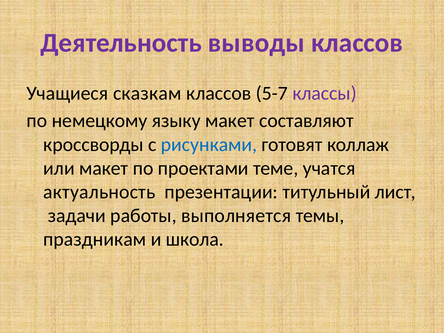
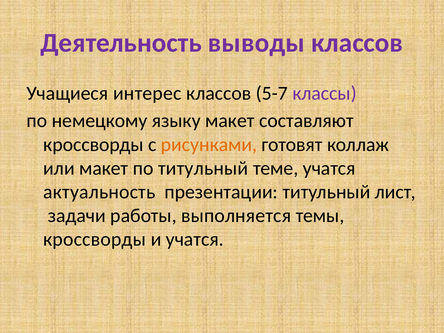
сказкам: сказкам -> интерес (147, 93)
рисунками colour: blue -> orange (209, 145)
по проектами: проектами -> титульный (203, 168)
праздникам: праздникам -> кроссворды (95, 239)
и школа: школа -> учатся (195, 239)
